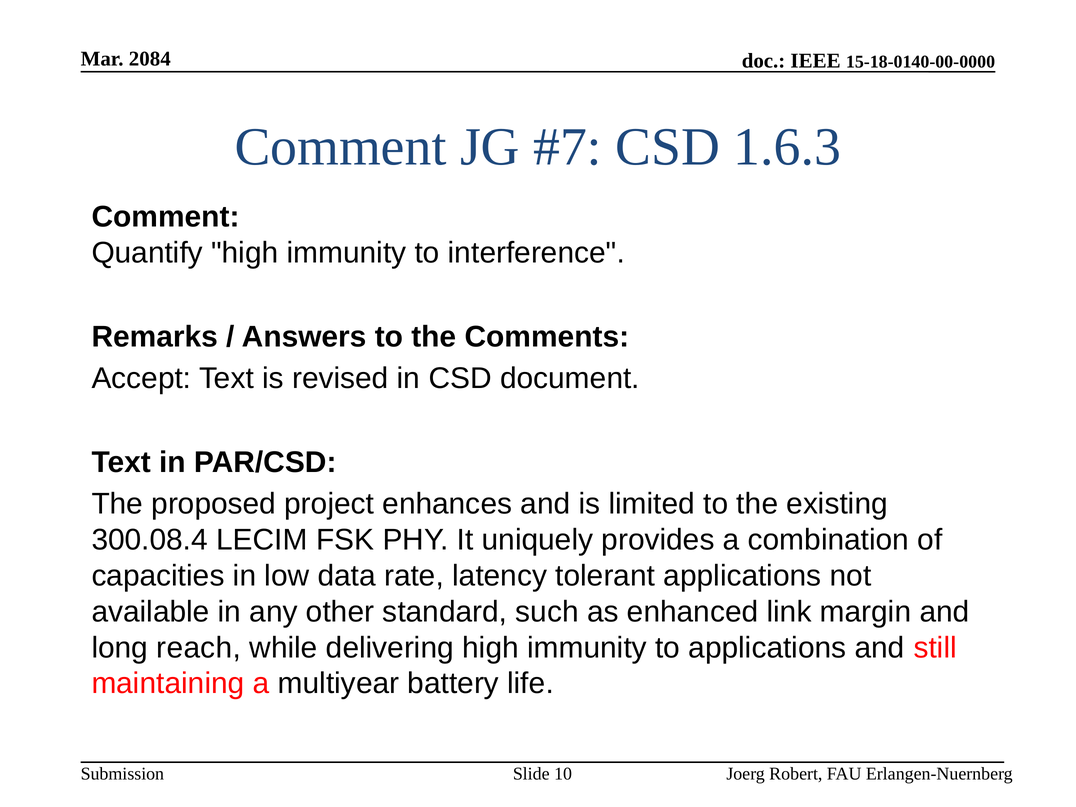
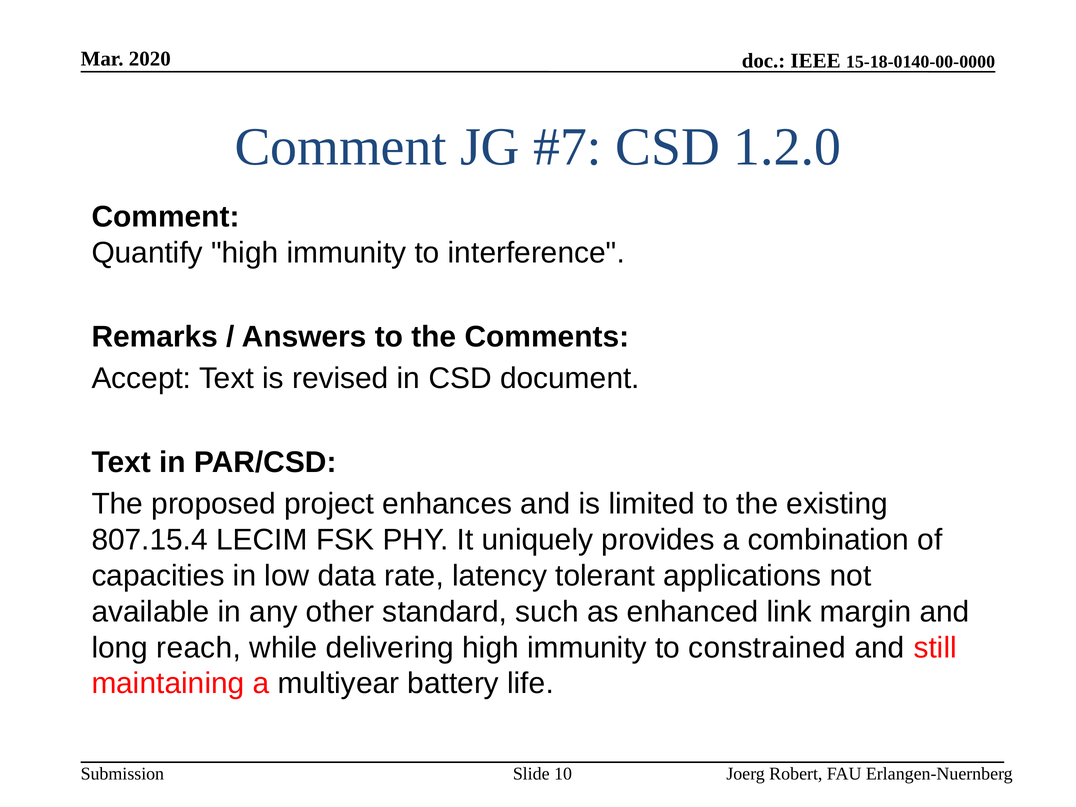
2084: 2084 -> 2020 (150, 59)
1.6.3: 1.6.3 -> 1.2.0 (787, 147)
300.08.4: 300.08.4 -> 807.15.4 (150, 540)
to applications: applications -> constrained (767, 648)
